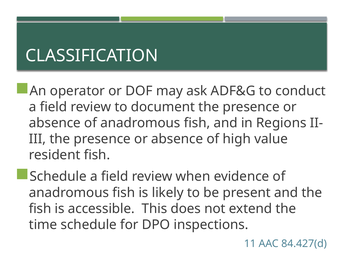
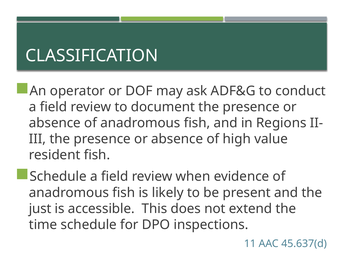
fish: fish -> just (40, 209)
84.427(d: 84.427(d -> 45.637(d (304, 244)
